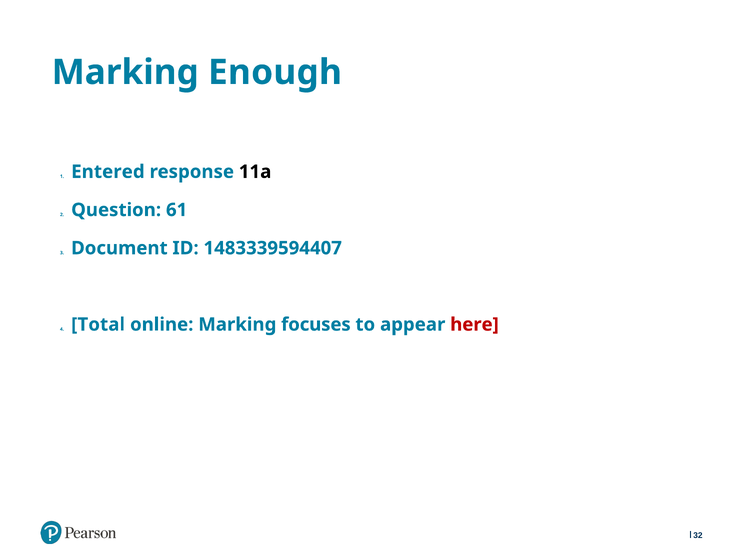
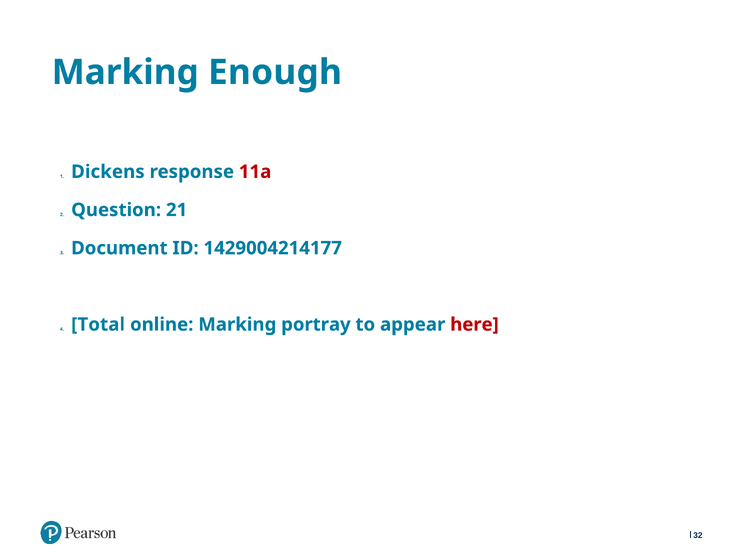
Entered: Entered -> Dickens (108, 172)
11a colour: black -> red (255, 172)
61: 61 -> 21 (177, 210)
1483339594407: 1483339594407 -> 1429004214177 (273, 248)
focuses: focuses -> portray (316, 324)
